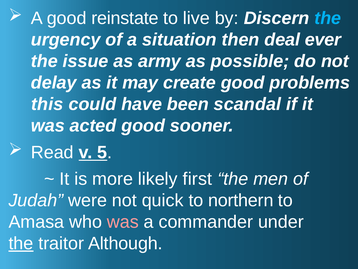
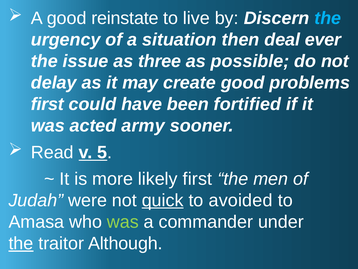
army: army -> three (160, 61)
this: this -> first (47, 104)
scandal: scandal -> fortified (247, 104)
acted good: good -> army (143, 126)
quick underline: none -> present (163, 200)
northern: northern -> avoided (241, 200)
was colour: pink -> light green (123, 221)
